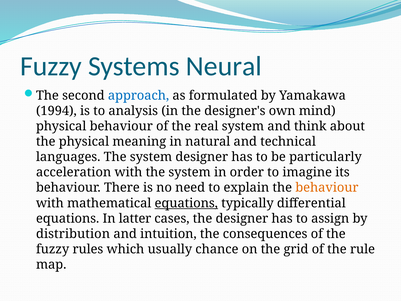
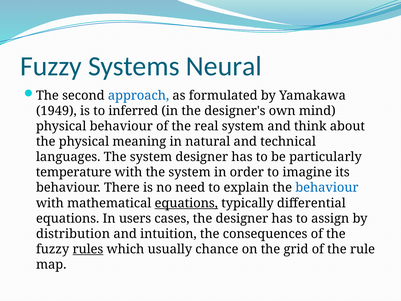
1994: 1994 -> 1949 (56, 111)
analysis: analysis -> inferred (133, 111)
acceleration: acceleration -> temperature (74, 172)
behaviour colour: orange -> blue (327, 188)
latter: latter -> users (135, 218)
rules underline: none -> present (88, 249)
